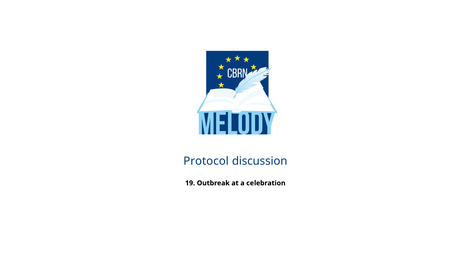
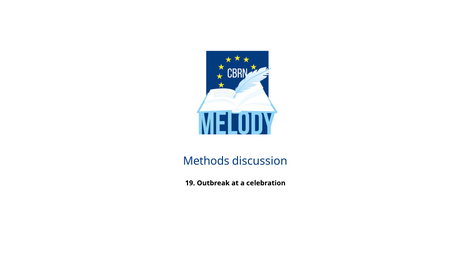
Protocol: Protocol -> Methods (206, 161)
